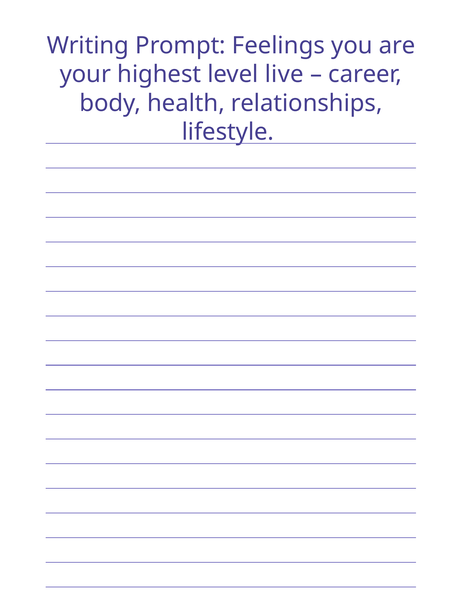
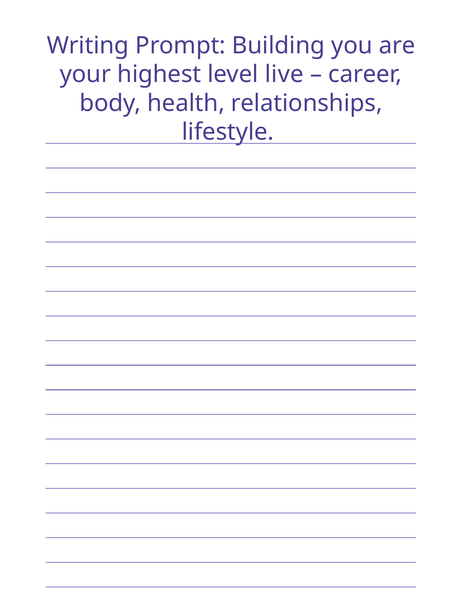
Feelings: Feelings -> Building (278, 46)
